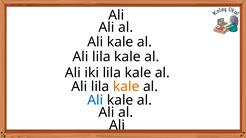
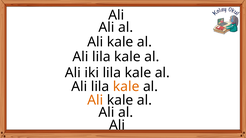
Ali colour: blue -> orange (95, 101)
